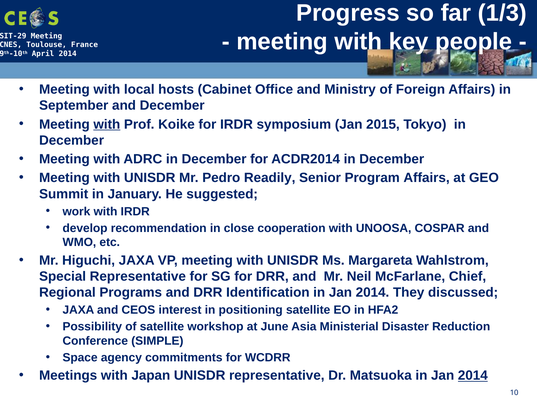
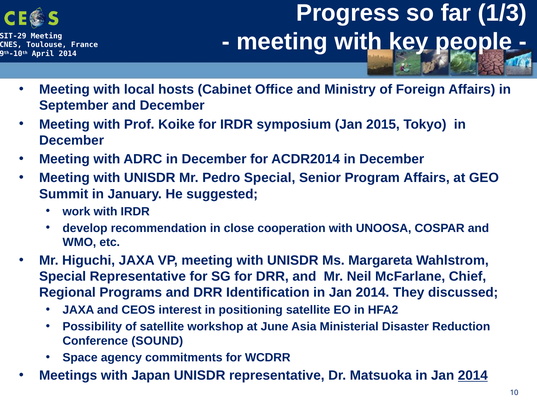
with underline: present -> none (107, 125)
Pedro Readily: Readily -> Special (270, 178)
SIMPLE: SIMPLE -> SOUND (157, 342)
